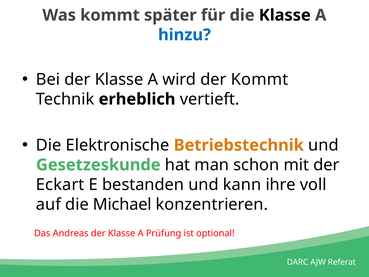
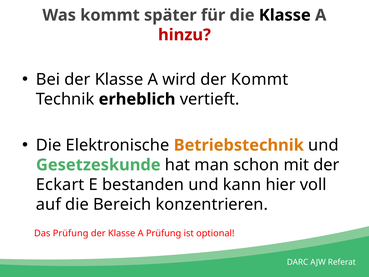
hinzu colour: blue -> red (184, 35)
ihre: ihre -> hier (281, 184)
Michael: Michael -> Bereich (122, 204)
Das Andreas: Andreas -> Prüfung (71, 233)
